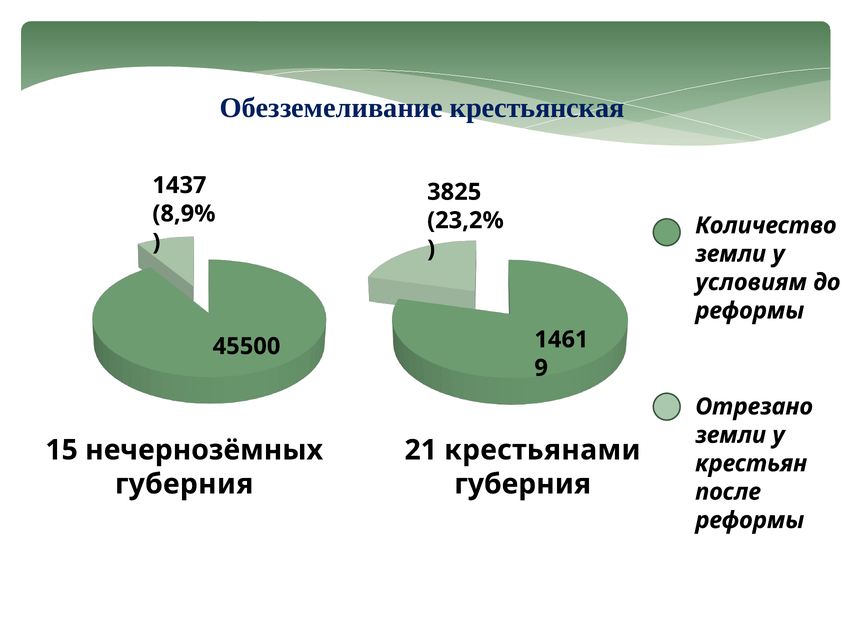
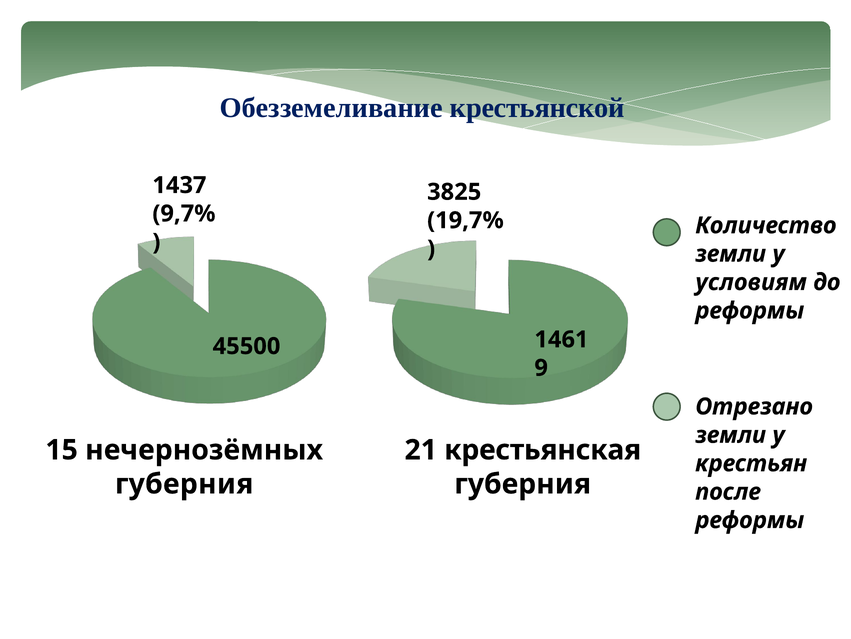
крестьянская: крестьянская -> крестьянской (537, 108)
8,9%: 8,9% -> 9,7% (184, 213)
23,2%: 23,2% -> 19,7% (465, 220)
крестьянами: крестьянами -> крестьянская (543, 450)
